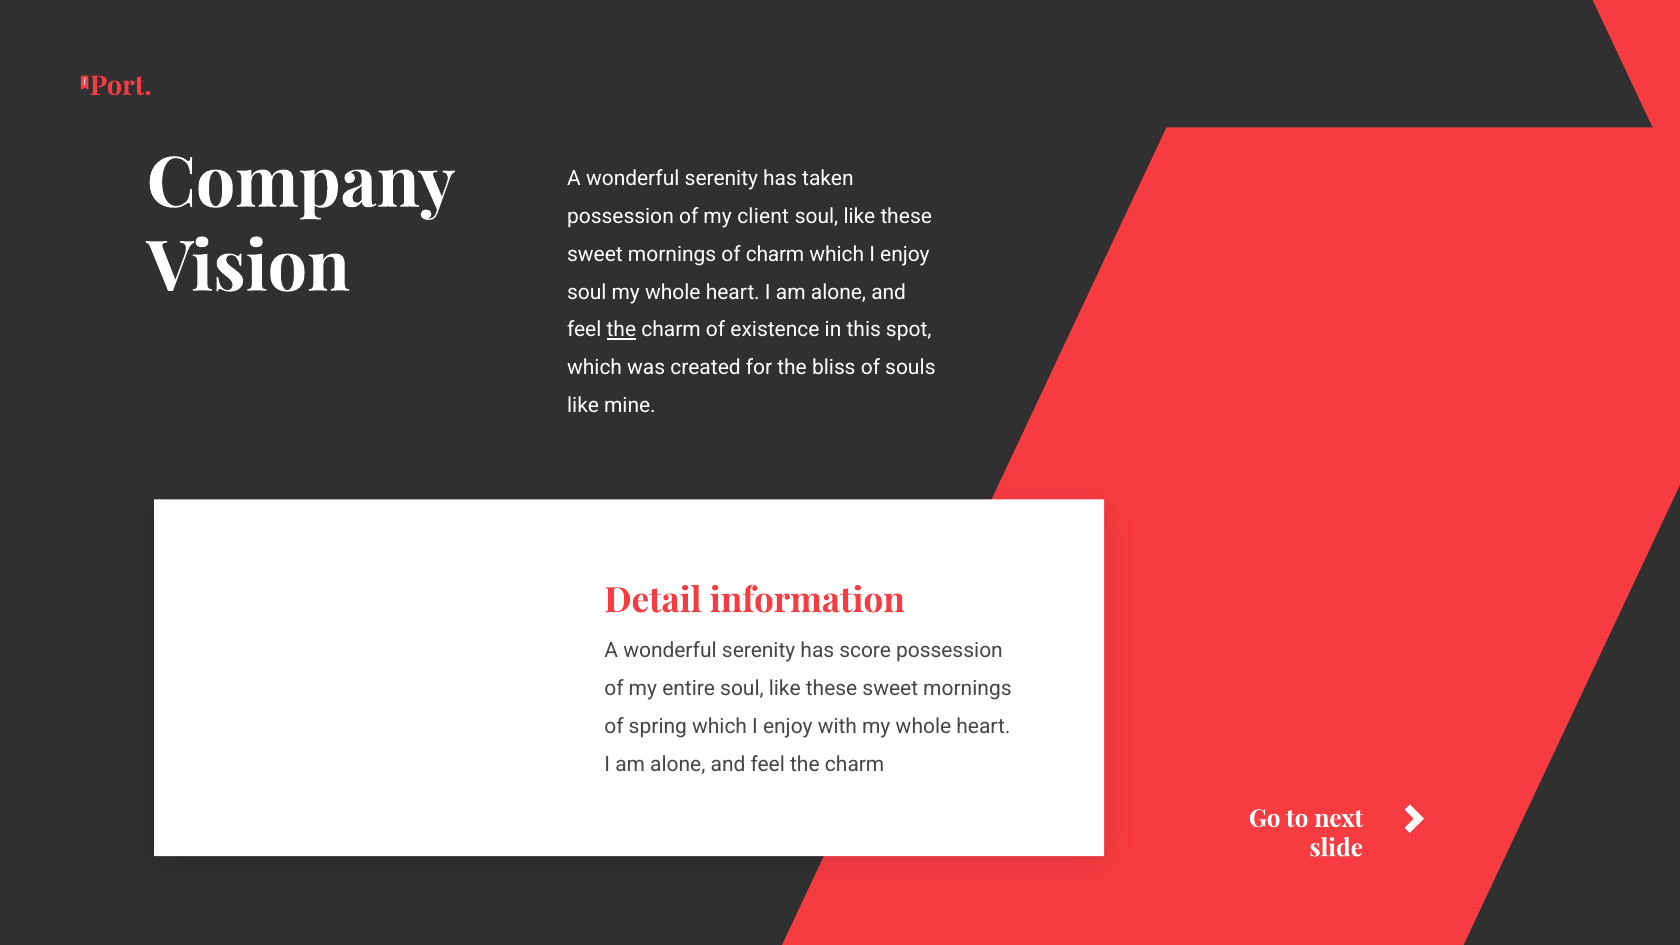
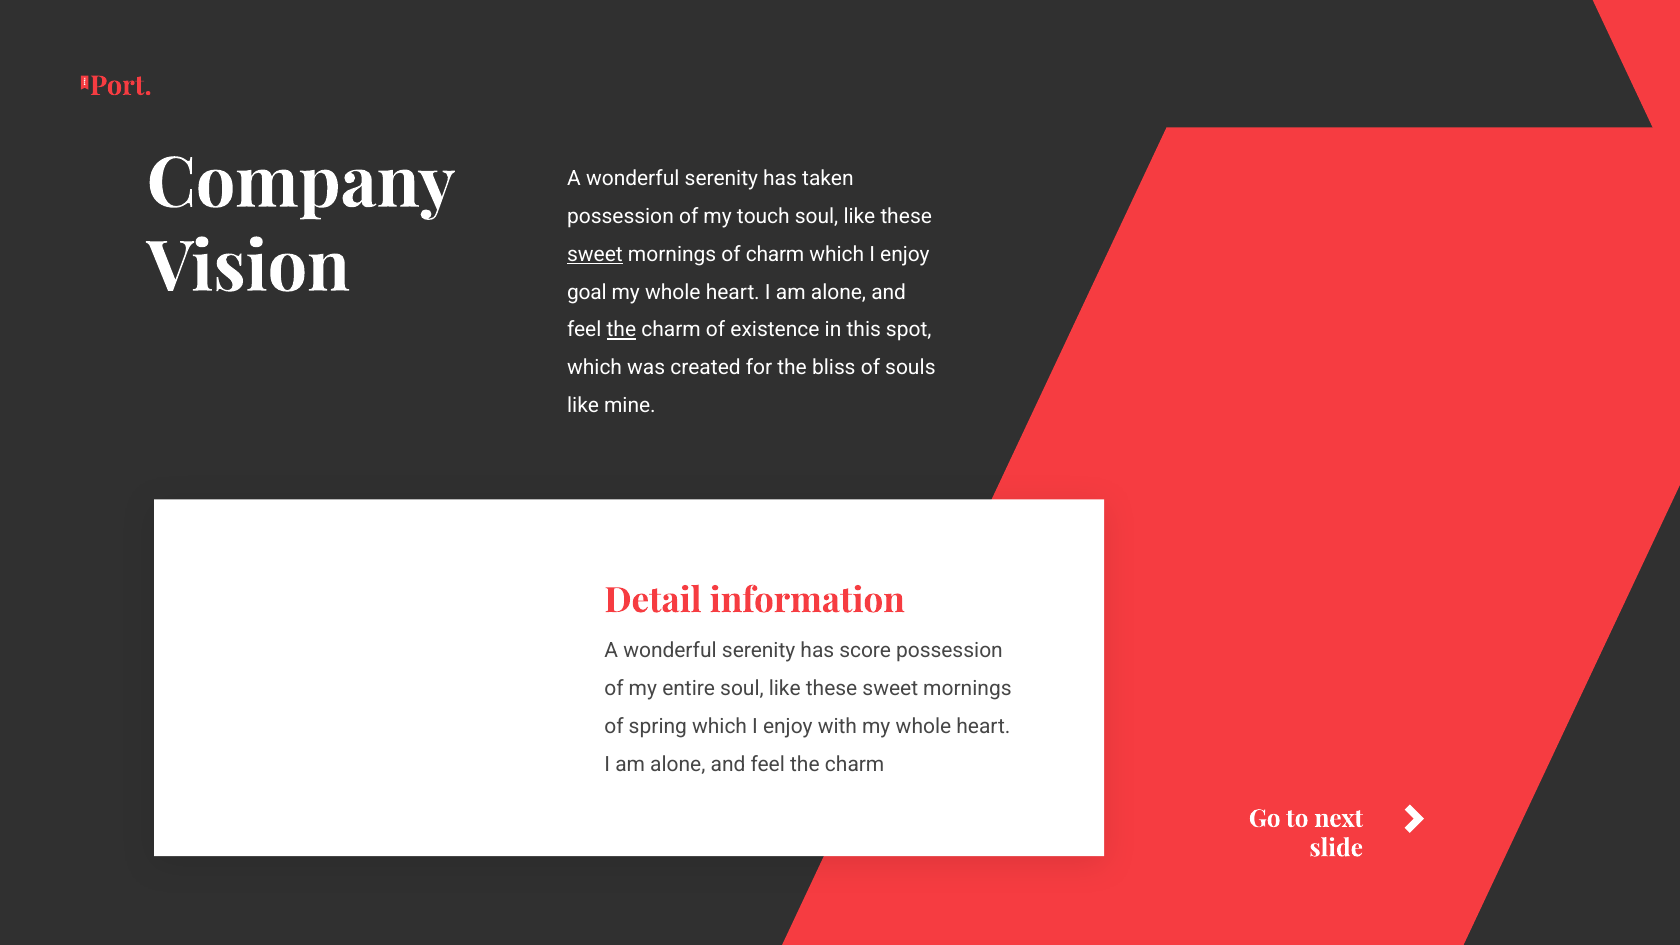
client: client -> touch (763, 216)
sweet underline: none -> present (595, 254)
soul: soul -> goal (587, 292)
